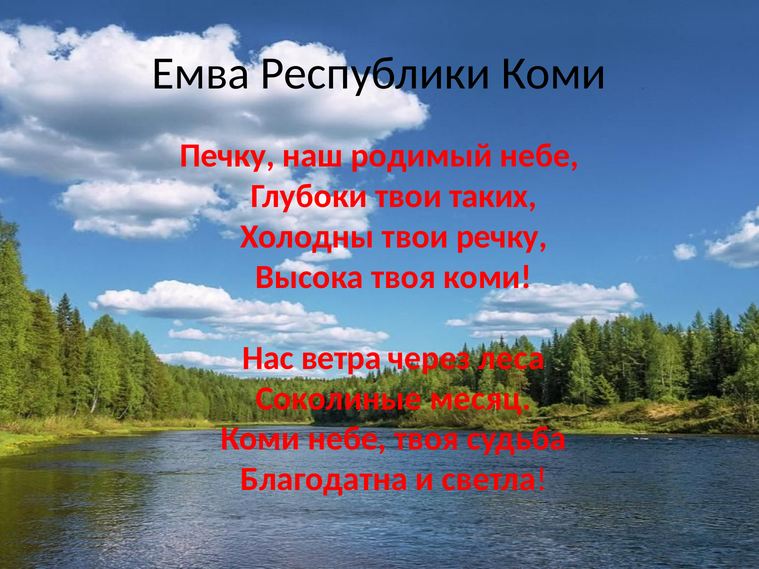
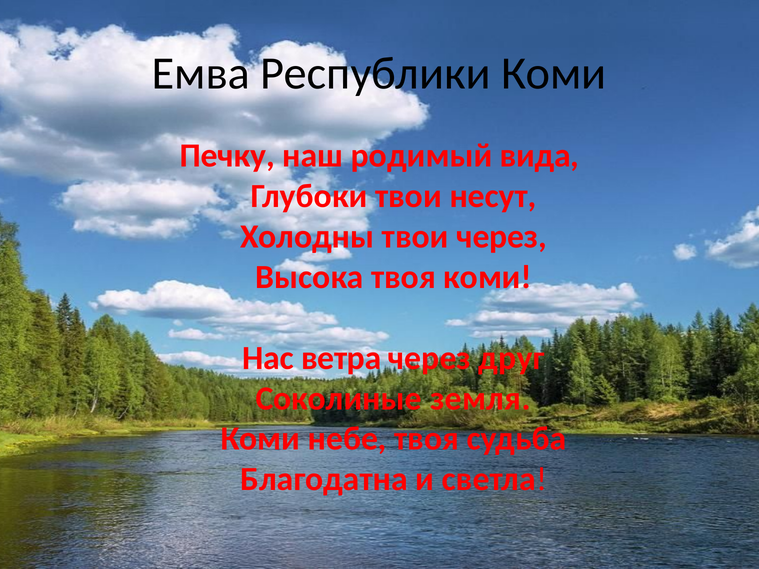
родимый небе: небе -> вида (540, 156)
таких: таких -> несут (493, 196)
твои речку: речку -> через (502, 237)
леса: леса -> друг (512, 358)
месяц: месяц -> земля (480, 399)
